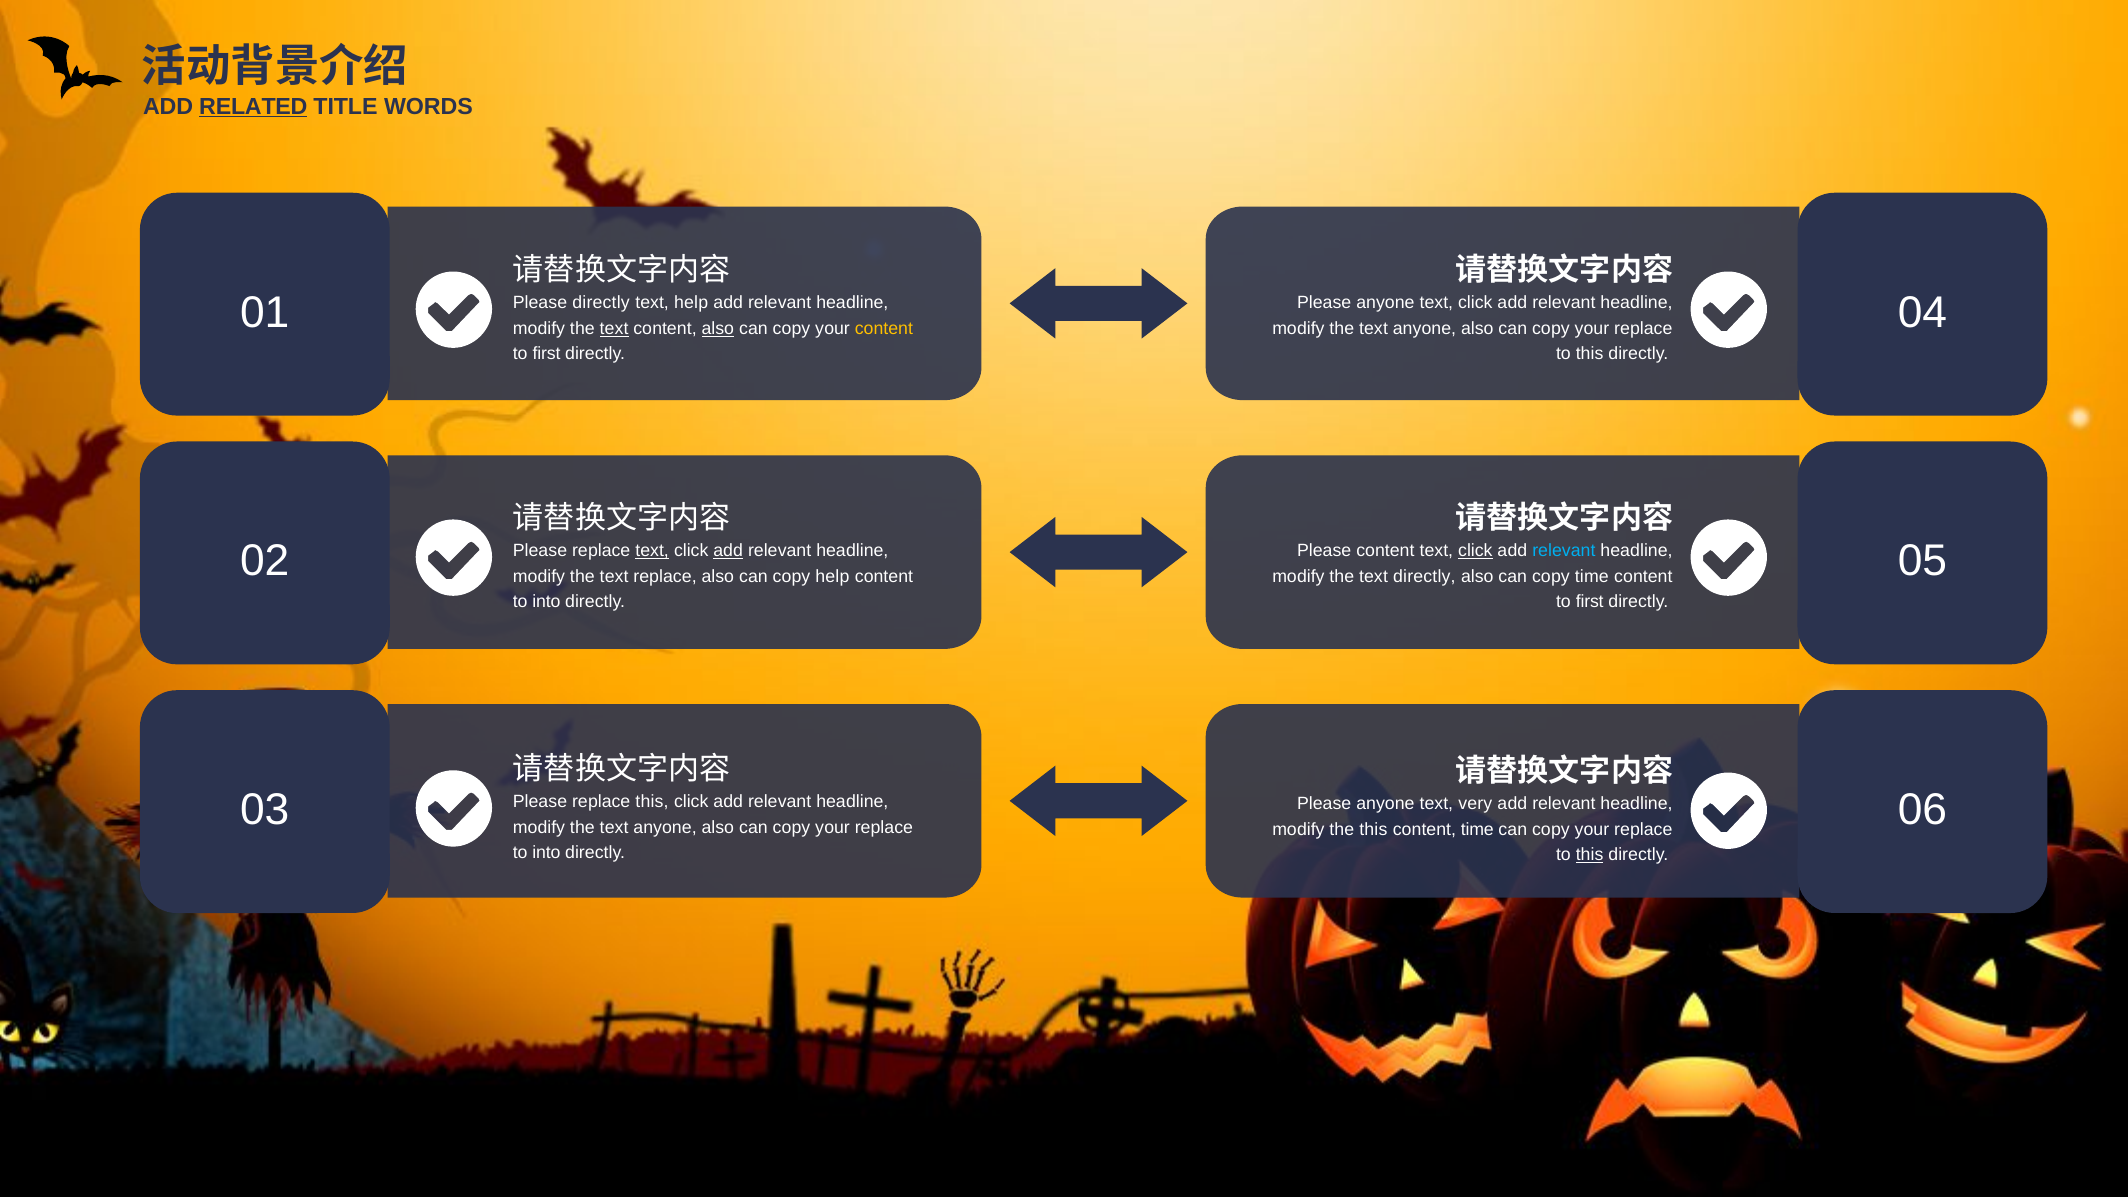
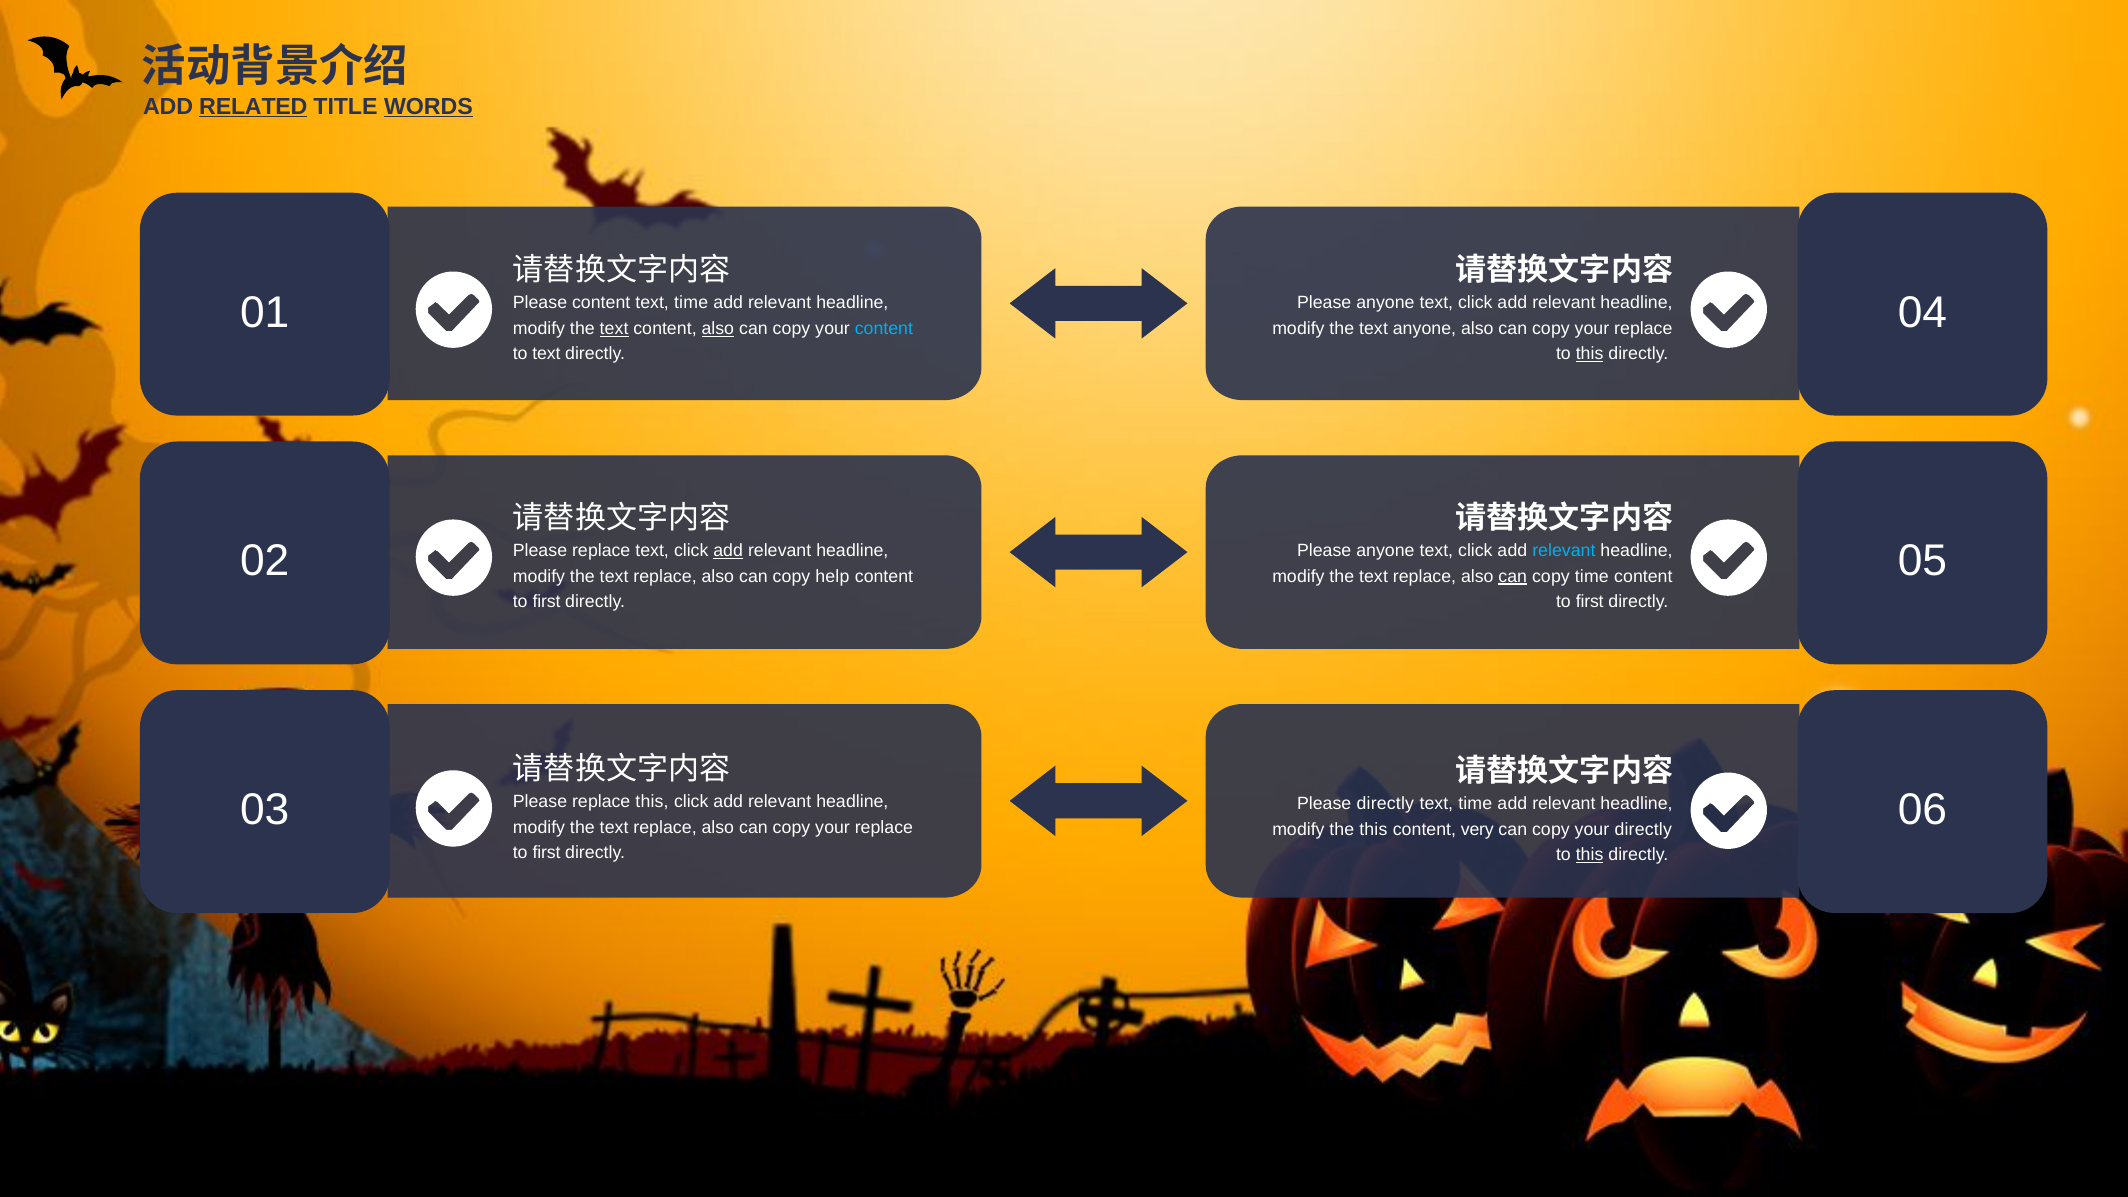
WORDS underline: none -> present (428, 107)
Please directly: directly -> content (601, 303)
help: help -> time (691, 303)
content colour: yellow -> light blue (884, 328)
first: first -> text (546, 354)
this underline: none -> present (1590, 354)
text underline: present -> none (652, 551)
content: content -> anyone (1385, 551)
click underline: present -> none (1475, 551)
directly: directly -> replace (1424, 576)
can underline: none -> present (1513, 576)
into: into -> first (546, 602)
anyone: anyone -> directly (1385, 804)
very: very -> time (1475, 804)
anyone: anyone -> replace (665, 827)
content time: time -> very (1477, 829)
replace: replace -> directly (1643, 829)
into: into -> first (546, 853)
